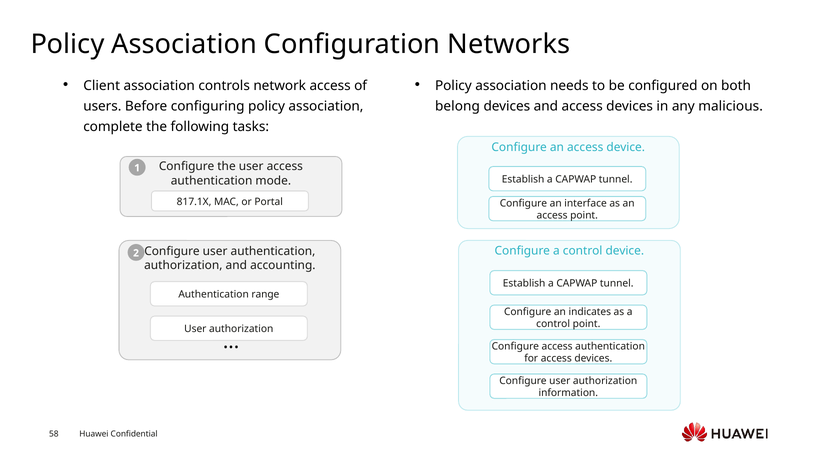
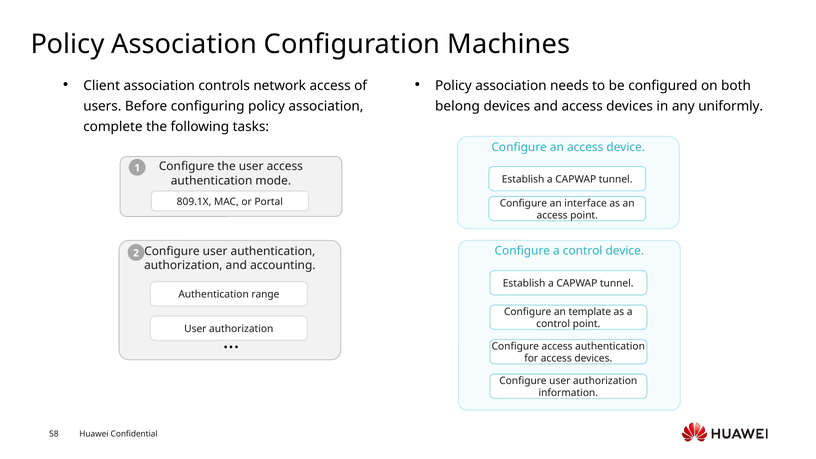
Networks: Networks -> Machines (509, 44)
malicious: malicious -> uniformly (731, 106)
817.1X: 817.1X -> 809.1X (194, 202)
indicates: indicates -> template (590, 312)
